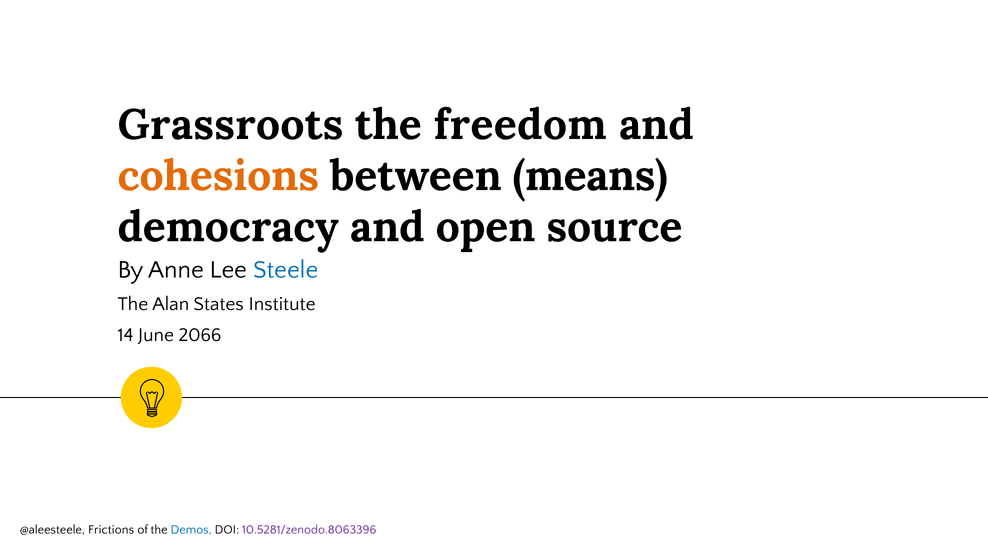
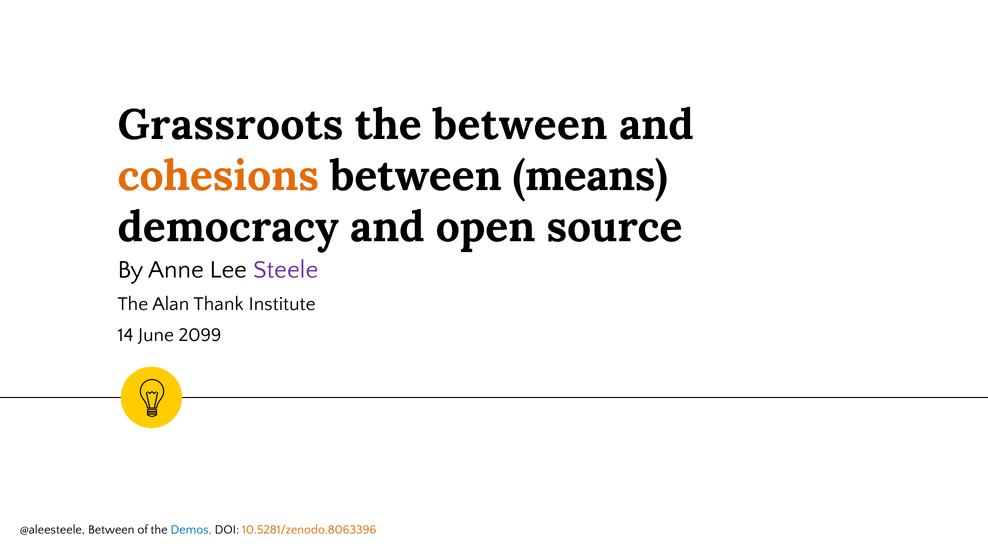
the freedom: freedom -> between (520, 125)
Steele colour: blue -> purple (286, 269)
States: States -> Thank (219, 304)
2066: 2066 -> 2099 (200, 335)
@aleesteele Frictions: Frictions -> Between (111, 530)
10.5281/zenodo.8063396 colour: purple -> orange (309, 530)
